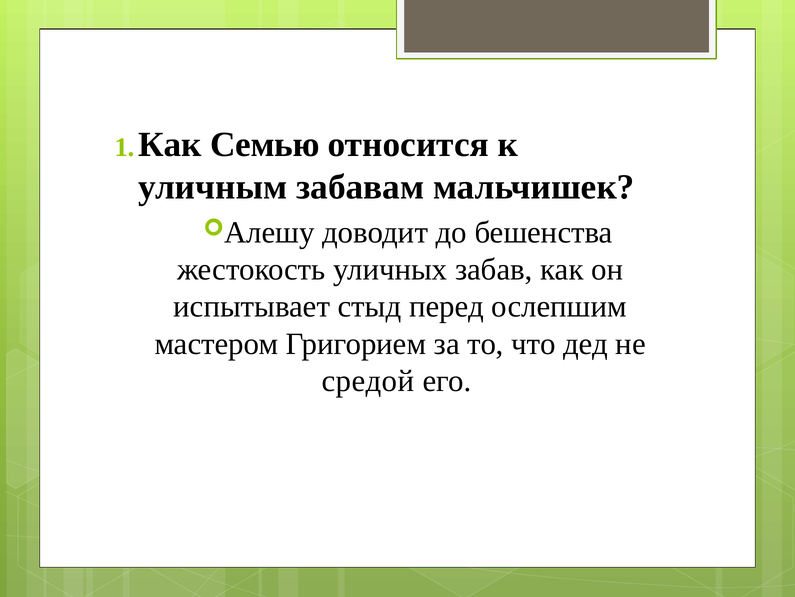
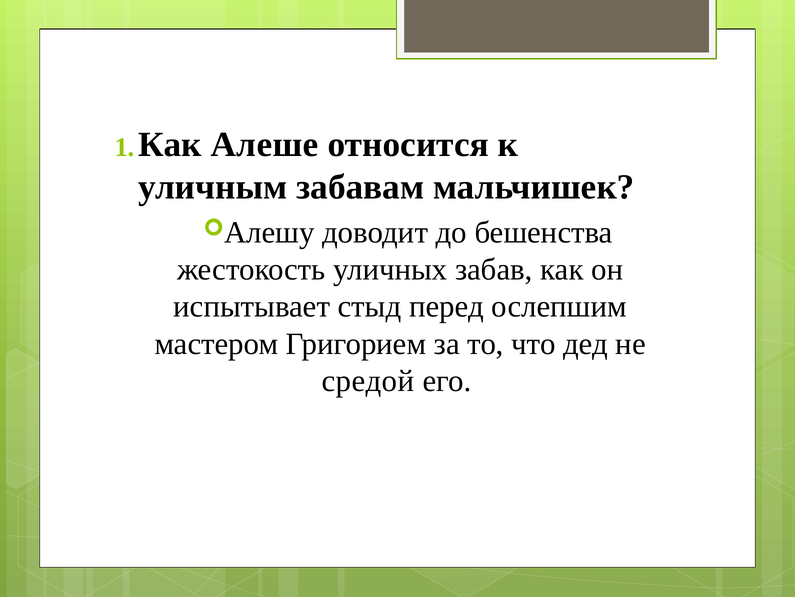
Семью: Семью -> Алеше (265, 144)
